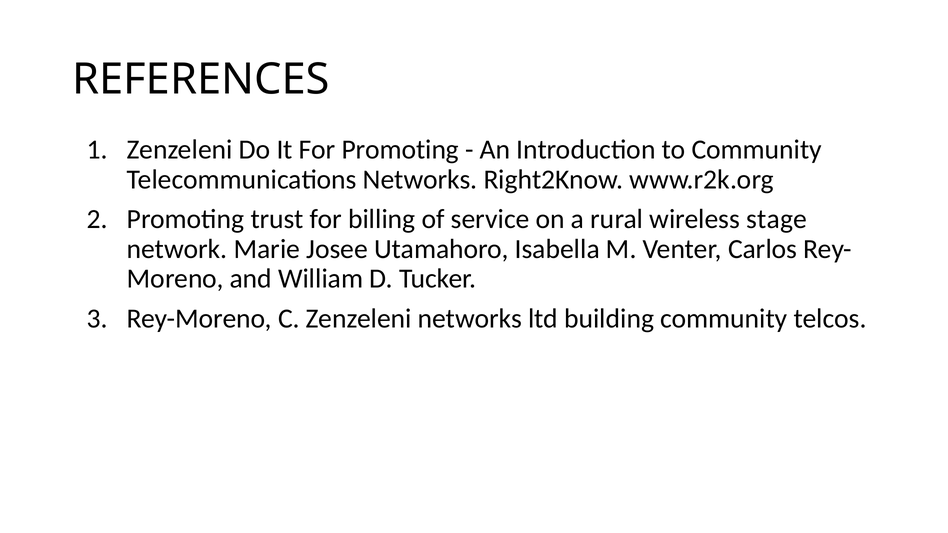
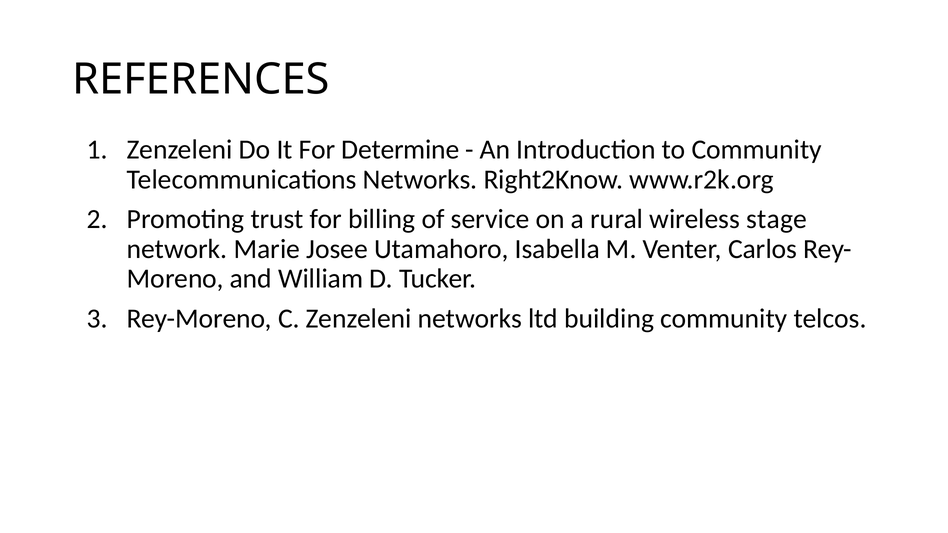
For Promoting: Promoting -> Determine (400, 150)
